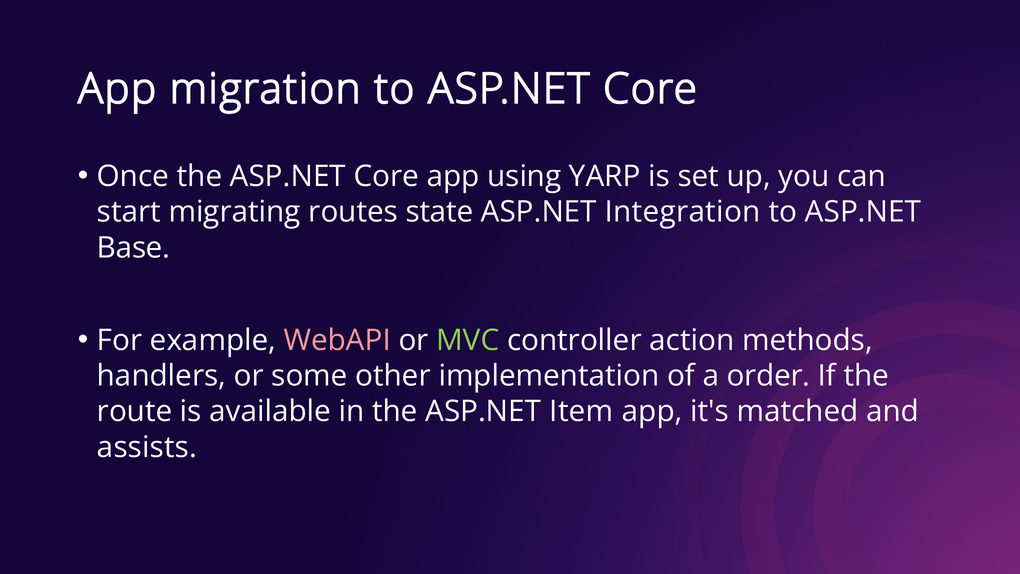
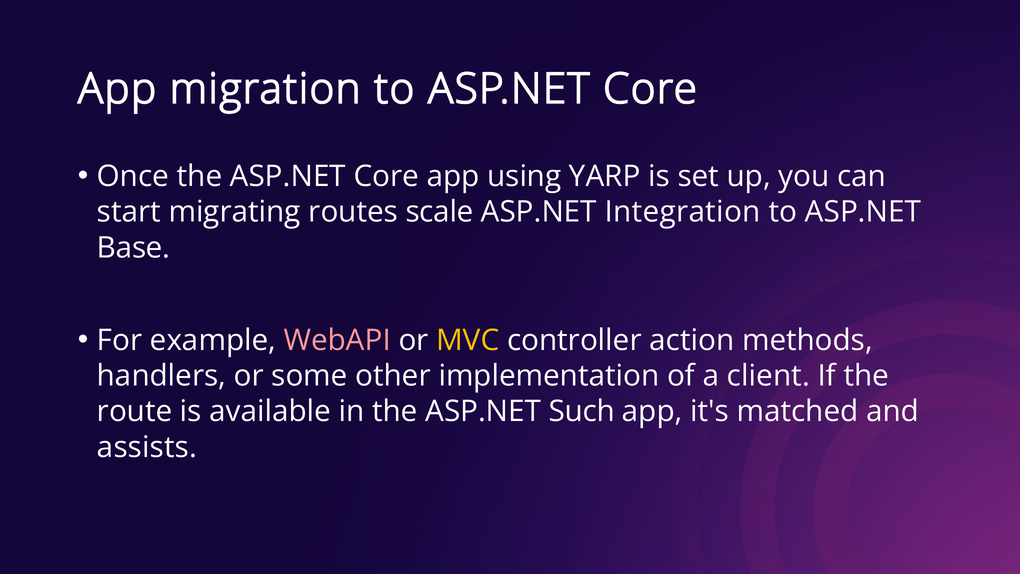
state: state -> scale (440, 212)
MVC colour: light green -> yellow (468, 340)
order: order -> client (768, 376)
Item: Item -> Such (582, 411)
